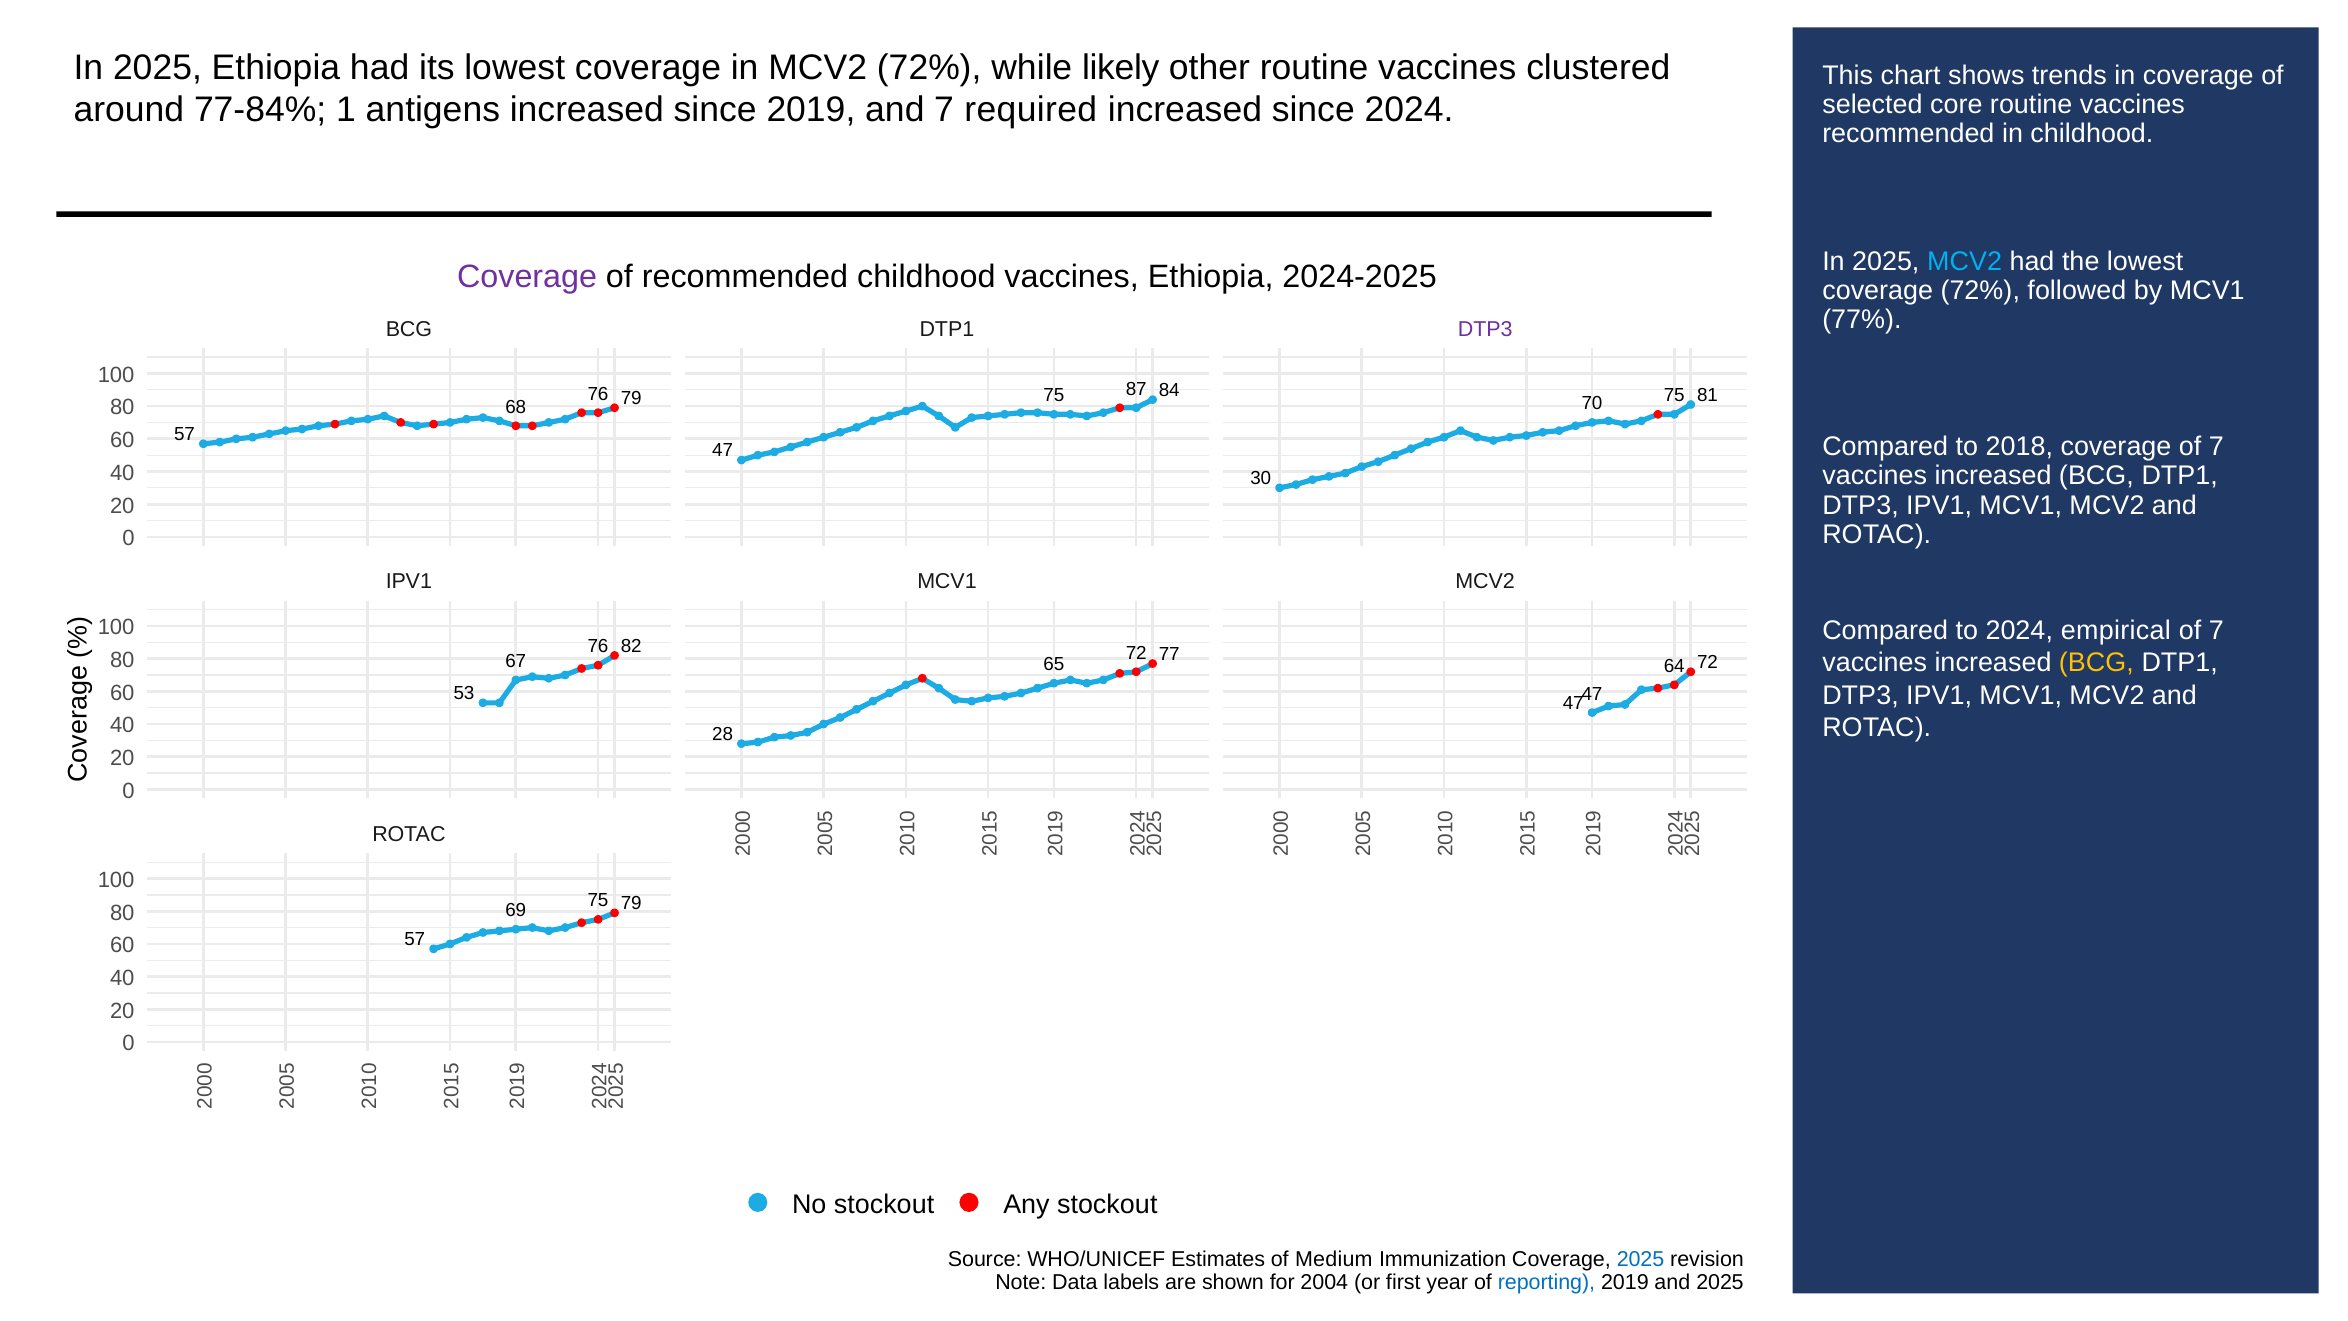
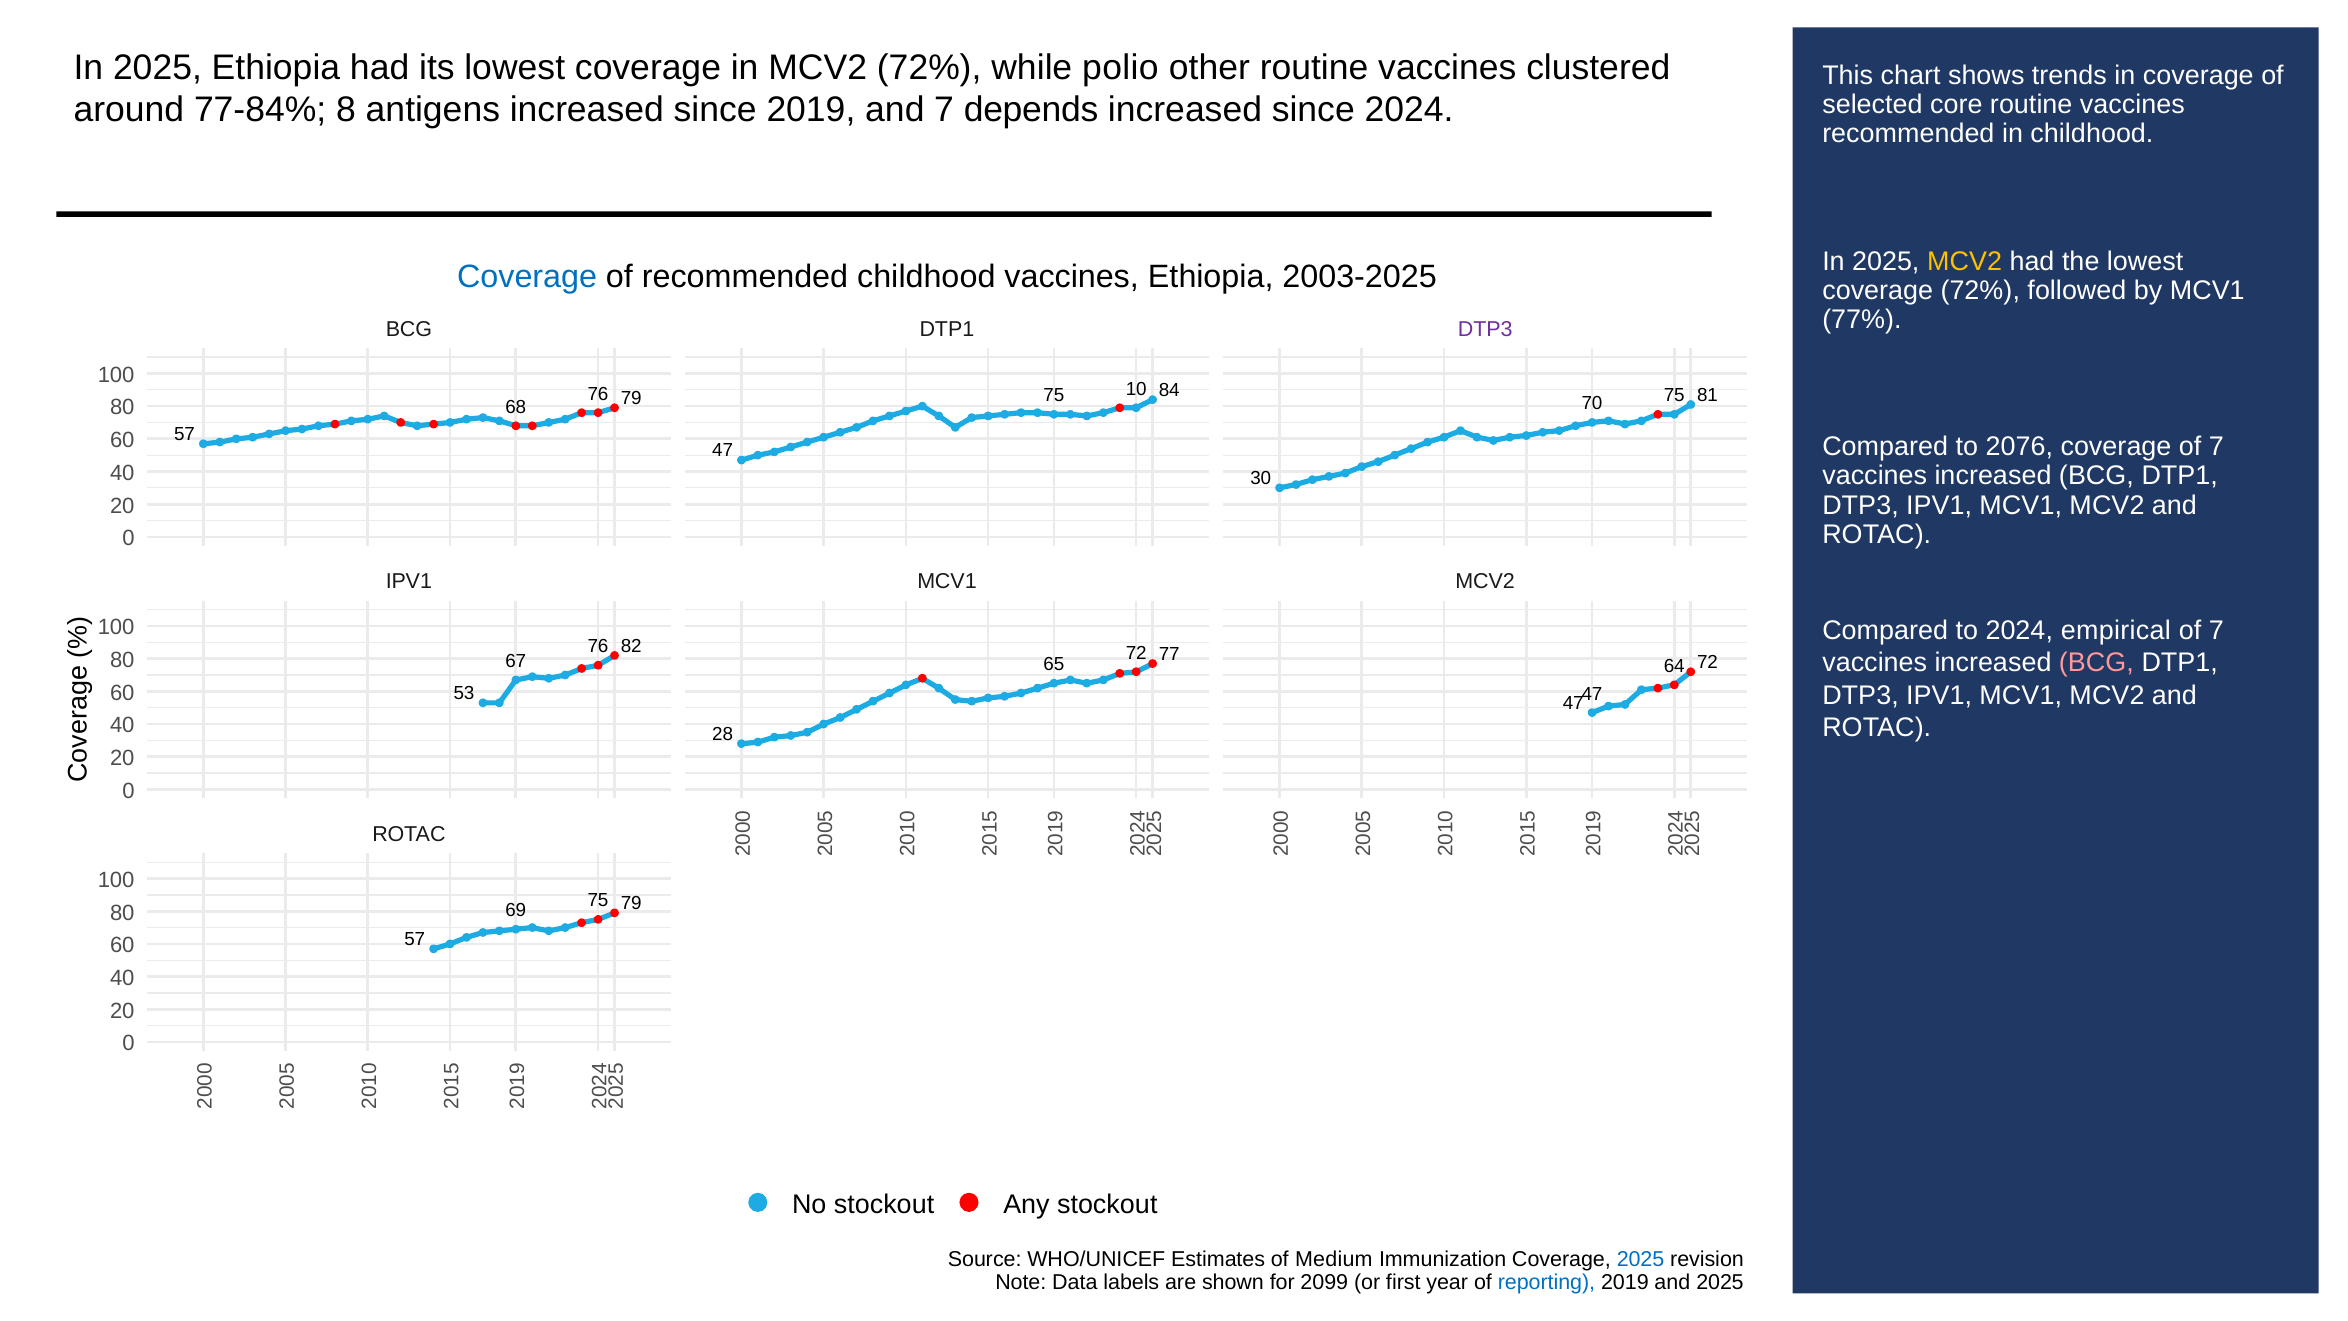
likely: likely -> polio (1120, 68)
77-84% 1: 1 -> 8 (346, 110)
required: required -> depends (1031, 110)
MCV2 colour: light blue -> yellow (1965, 261)
Coverage colour: purple -> blue (527, 277)
2024-2025: 2024-2025 -> 2003-2025 (1360, 277)
87: 87 -> 10 (1136, 389)
2018: 2018 -> 2076 (2019, 447)
BCG colour: yellow -> pink (2096, 663)
2004: 2004 -> 2099 (1324, 1282)
